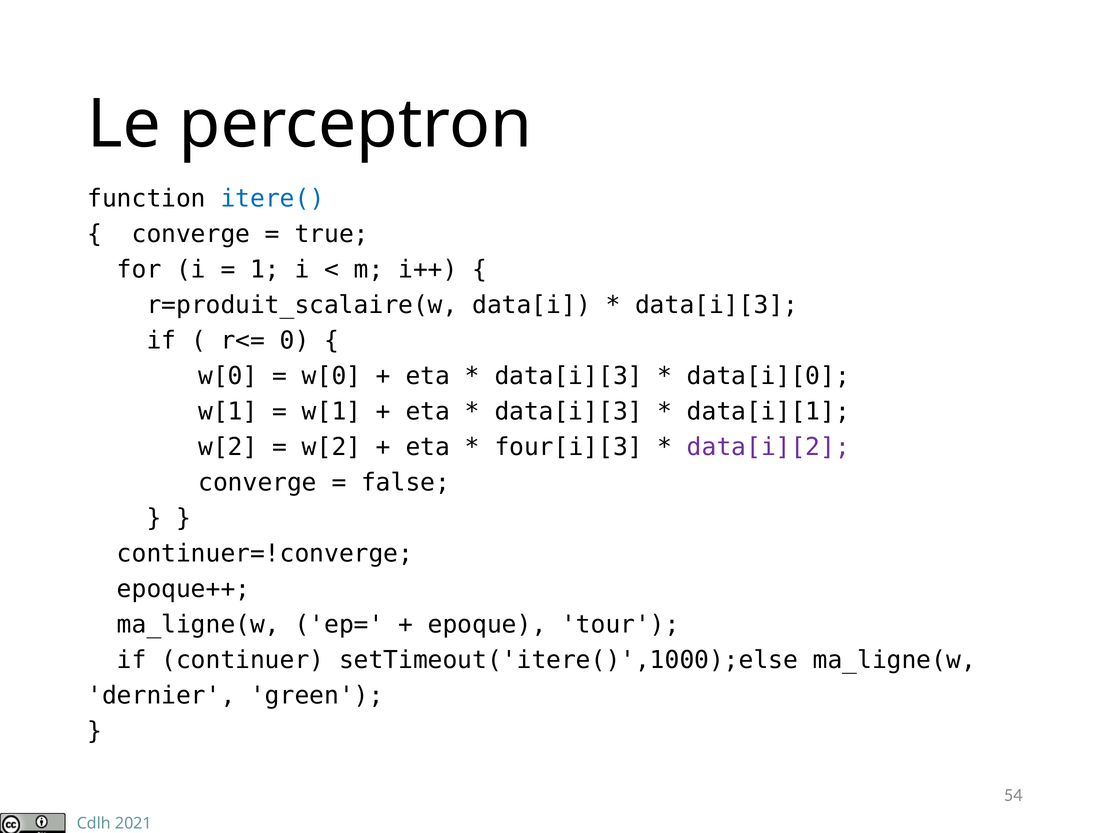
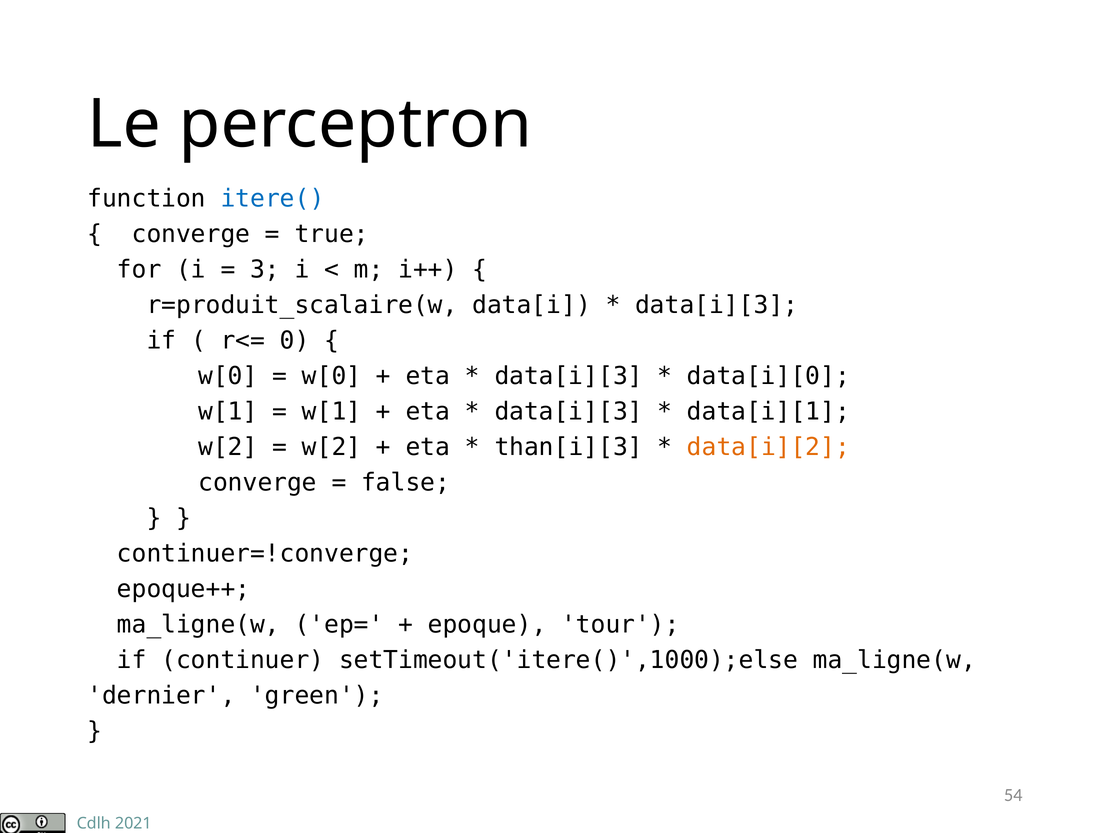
1: 1 -> 3 (265, 270)
four[i][3: four[i][3 -> than[i][3 (569, 447)
data[i][2 colour: purple -> orange (768, 447)
